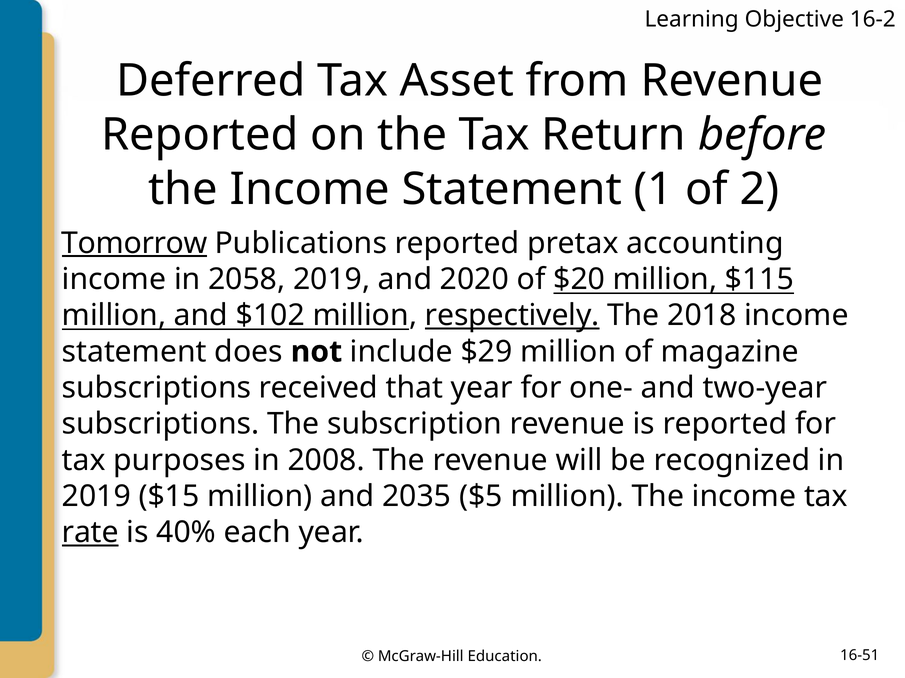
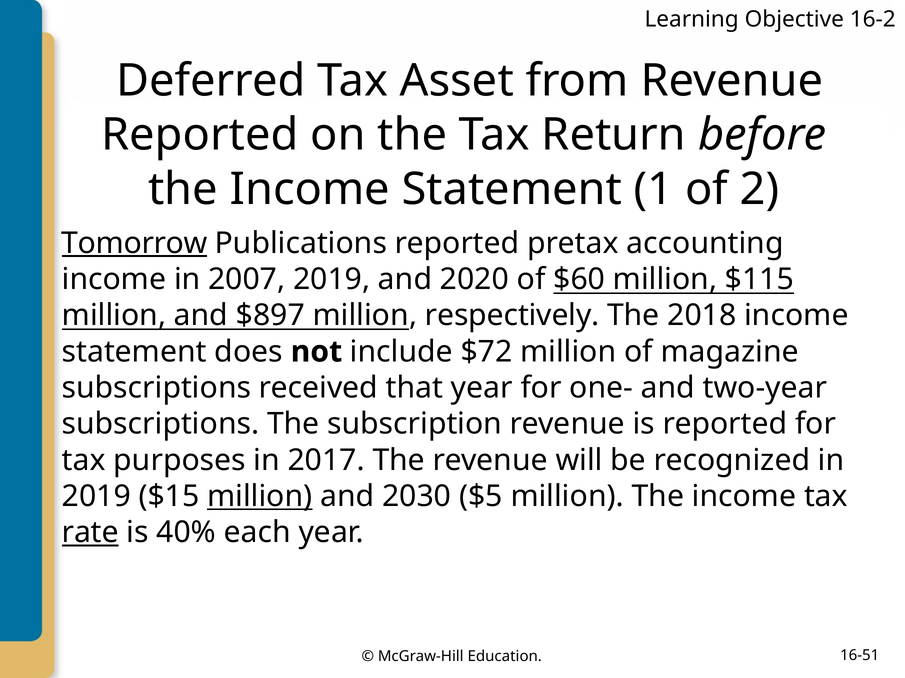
2058: 2058 -> 2007 (247, 280)
$20: $20 -> $60 (579, 280)
$102: $102 -> $897 (270, 316)
respectively underline: present -> none (512, 316)
$29: $29 -> $72 (487, 352)
2008: 2008 -> 2017 (326, 461)
million underline: none -> present (260, 497)
2035: 2035 -> 2030 (417, 497)
